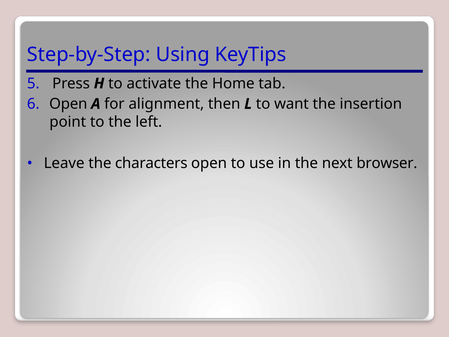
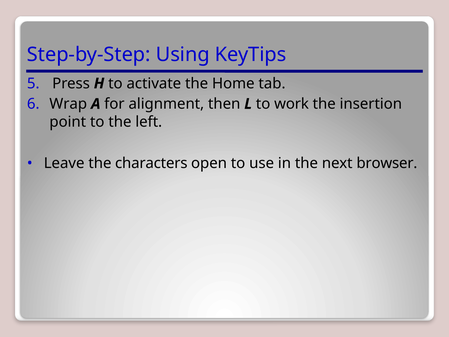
Open: Open -> Wrap (68, 104)
want: want -> work (292, 104)
